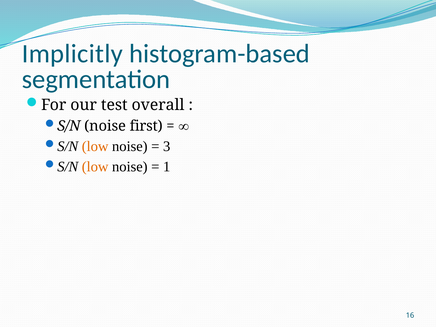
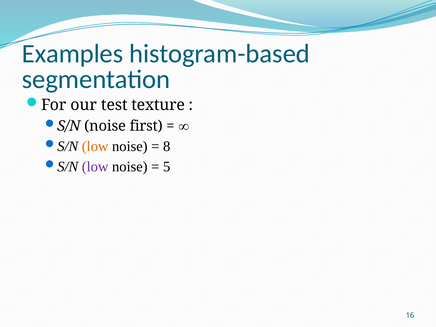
Implicitly: Implicitly -> Examples (72, 54)
overall: overall -> texture (158, 105)
3: 3 -> 8 (167, 146)
low colour: orange -> purple (95, 167)
1: 1 -> 5 (167, 167)
